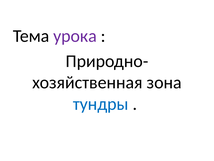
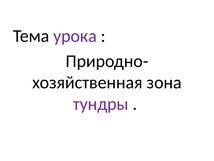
тундры colour: blue -> purple (101, 104)
